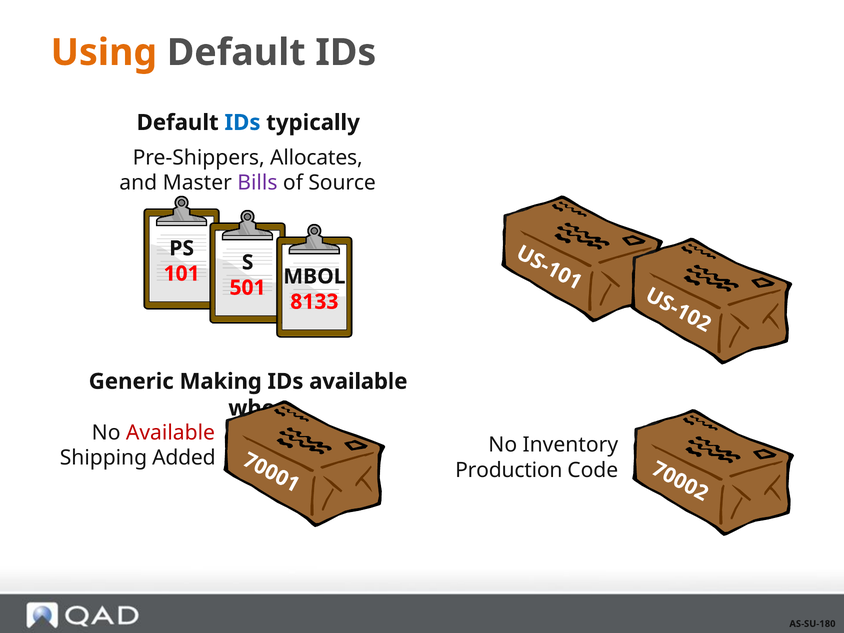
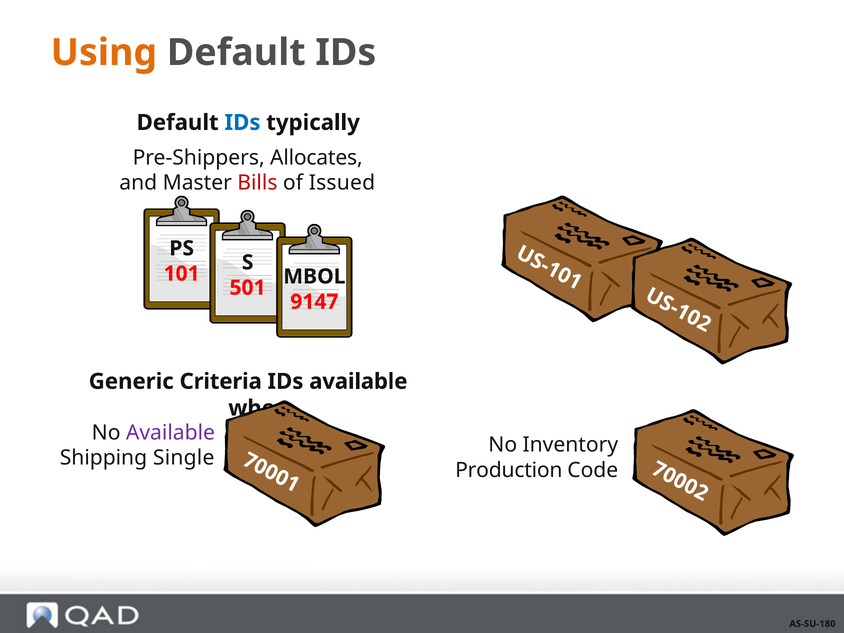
Bills colour: purple -> red (257, 183)
Source: Source -> Issued (342, 183)
8133: 8133 -> 9147 (314, 302)
Making: Making -> Criteria (221, 381)
Available colour: red -> purple (170, 433)
Added: Added -> Single (184, 458)
